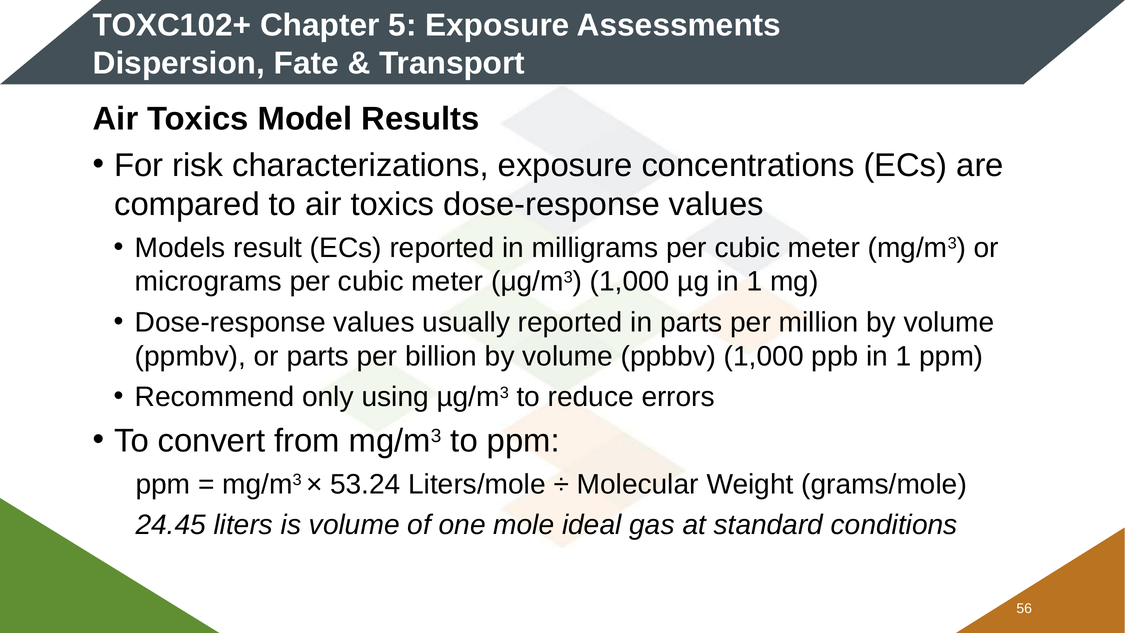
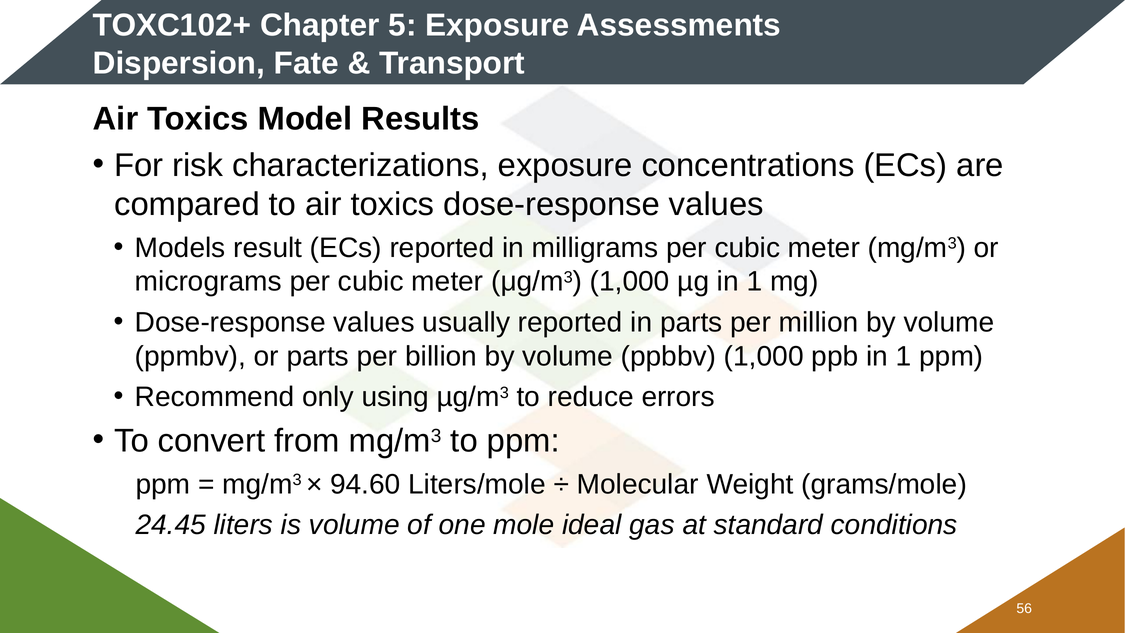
53.24: 53.24 -> 94.60 (365, 484)
